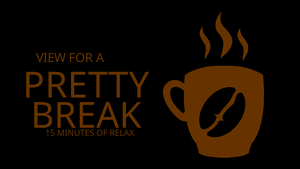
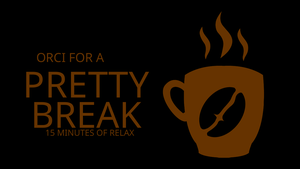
VIEW: VIEW -> ORCI (51, 58)
